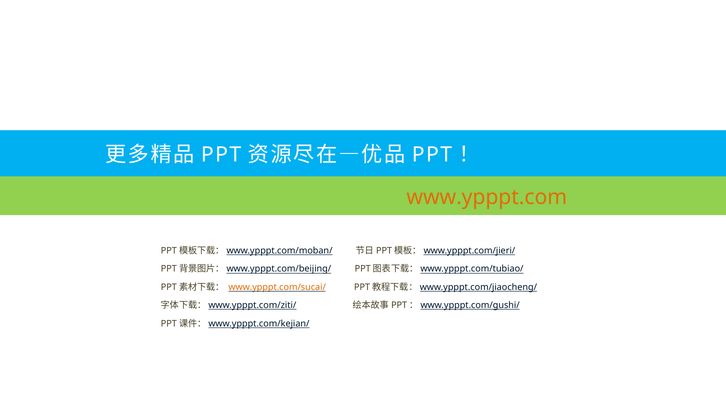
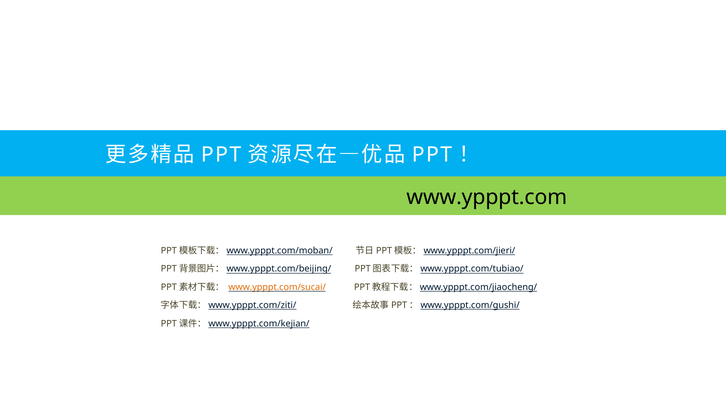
www.ypppt.com colour: orange -> black (487, 197)
